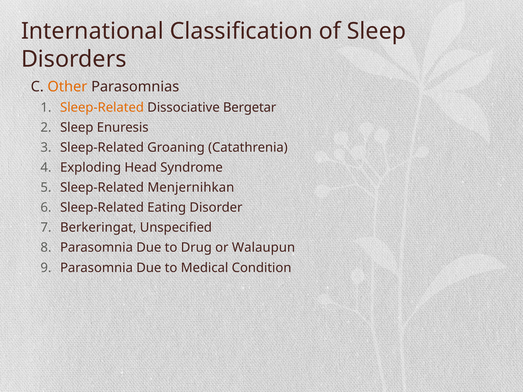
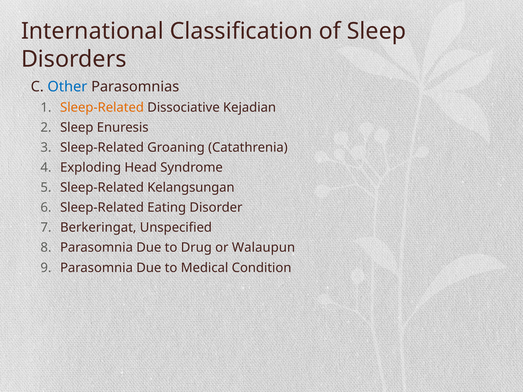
Other colour: orange -> blue (67, 87)
Bergetar: Bergetar -> Kejadian (250, 107)
Menjernihkan: Menjernihkan -> Kelangsungan (191, 188)
